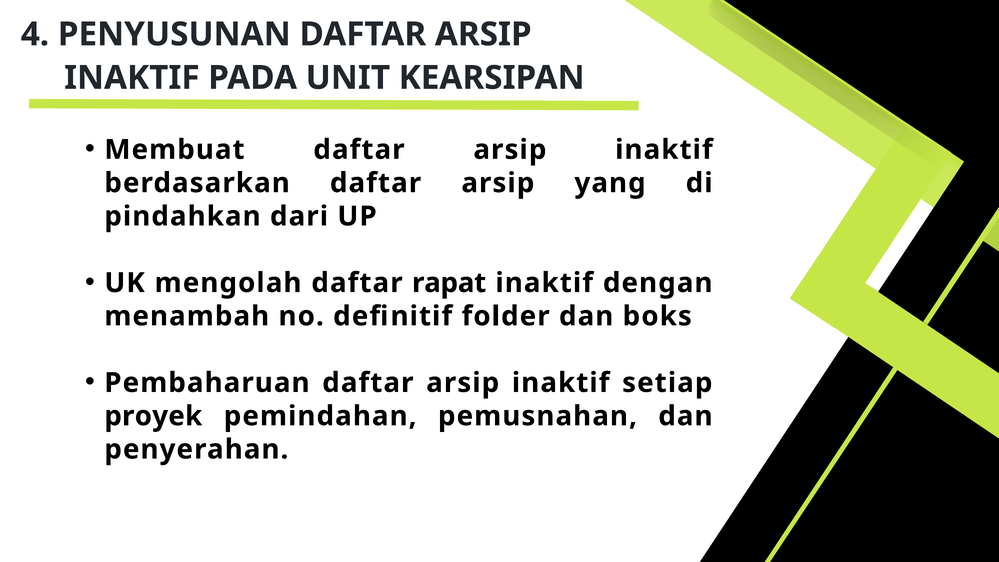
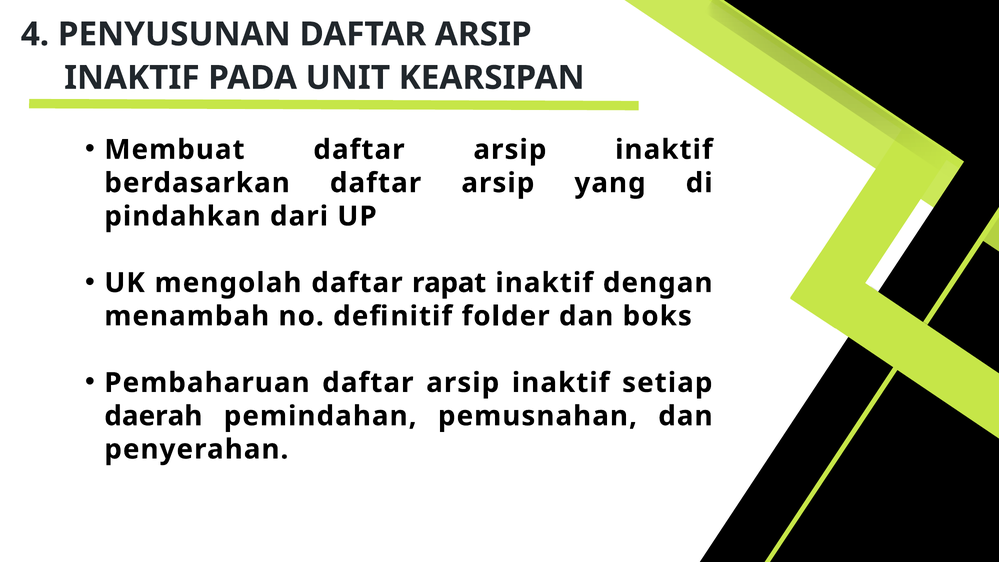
proyek: proyek -> daerah (153, 416)
